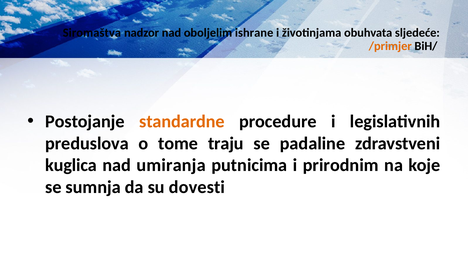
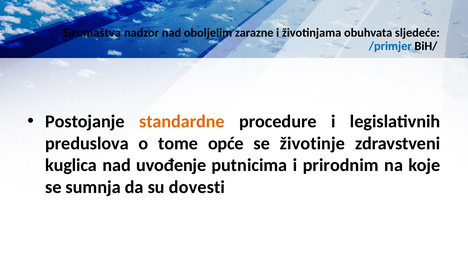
ishrane: ishrane -> zarazne (254, 33)
/primjer colour: orange -> blue (390, 46)
traju: traju -> opće (226, 143)
padaline: padaline -> životinje (312, 143)
umiranja: umiranja -> uvođenje (171, 165)
